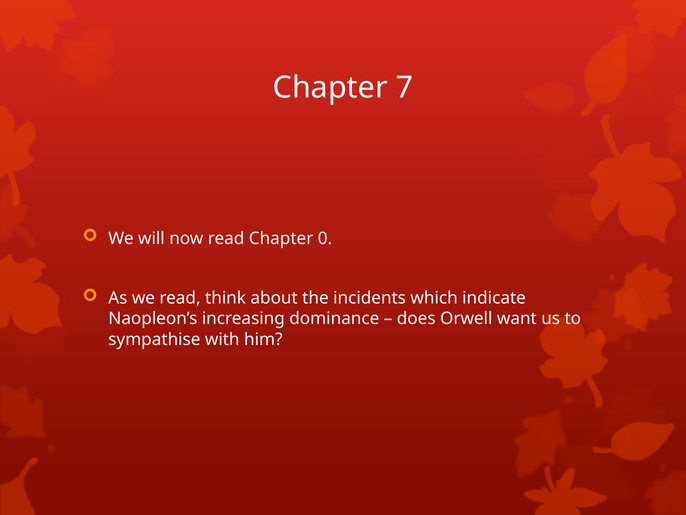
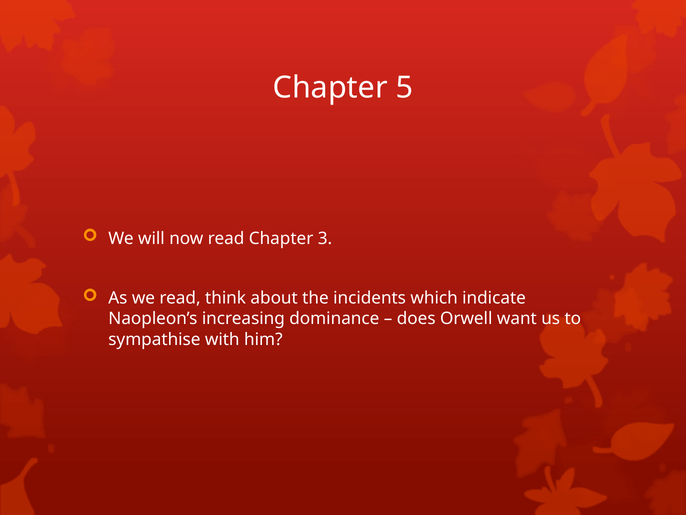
7: 7 -> 5 (404, 88)
0: 0 -> 3 (325, 238)
